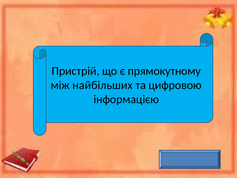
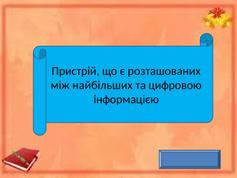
прямокутному: прямокутному -> розташованих (164, 71)
